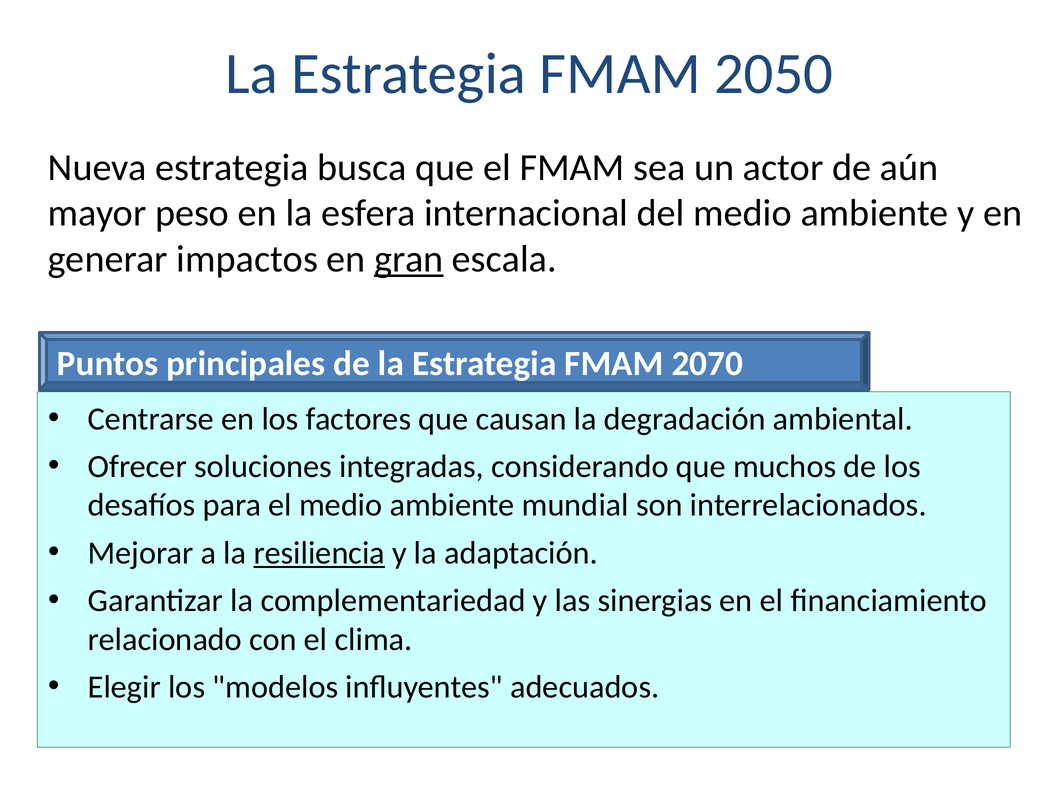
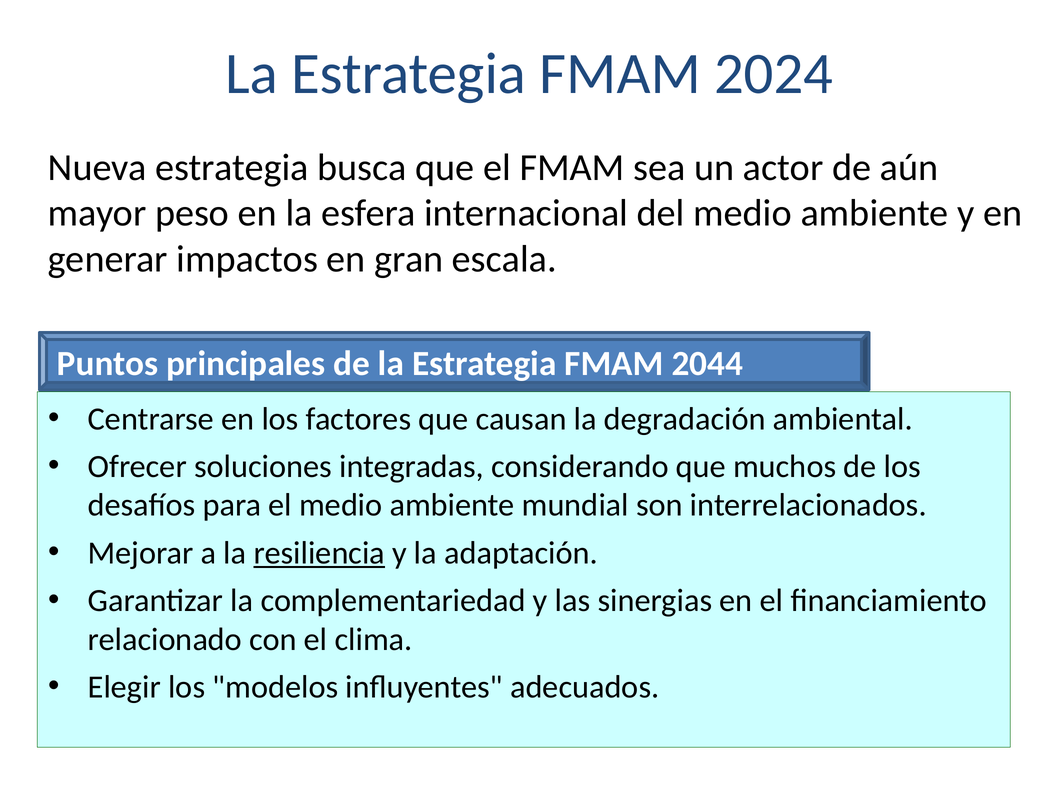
2050: 2050 -> 2024 (774, 74)
gran underline: present -> none (409, 259)
2070: 2070 -> 2044 (707, 364)
